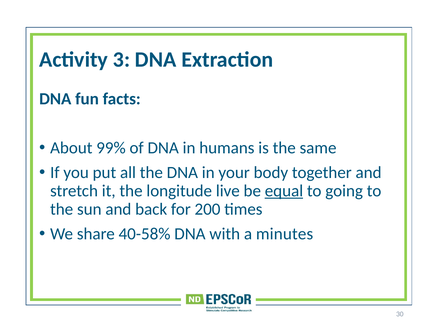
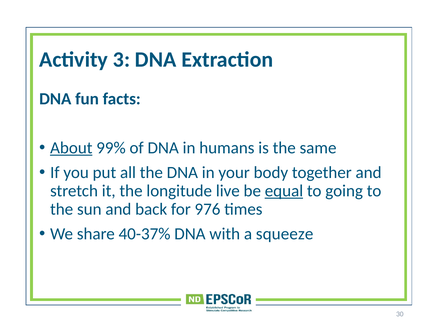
About underline: none -> present (71, 148)
200: 200 -> 976 (208, 209)
40-58%: 40-58% -> 40-37% (145, 233)
minutes: minutes -> squeeze (285, 233)
